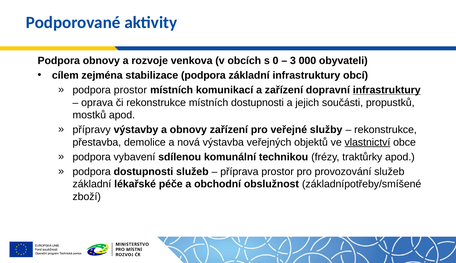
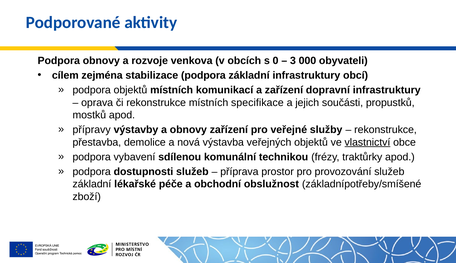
podpora prostor: prostor -> objektů (130, 90)
infrastruktury underline: present -> none (387, 90)
místních dostupnosti: dostupnosti -> specifikace (257, 102)
